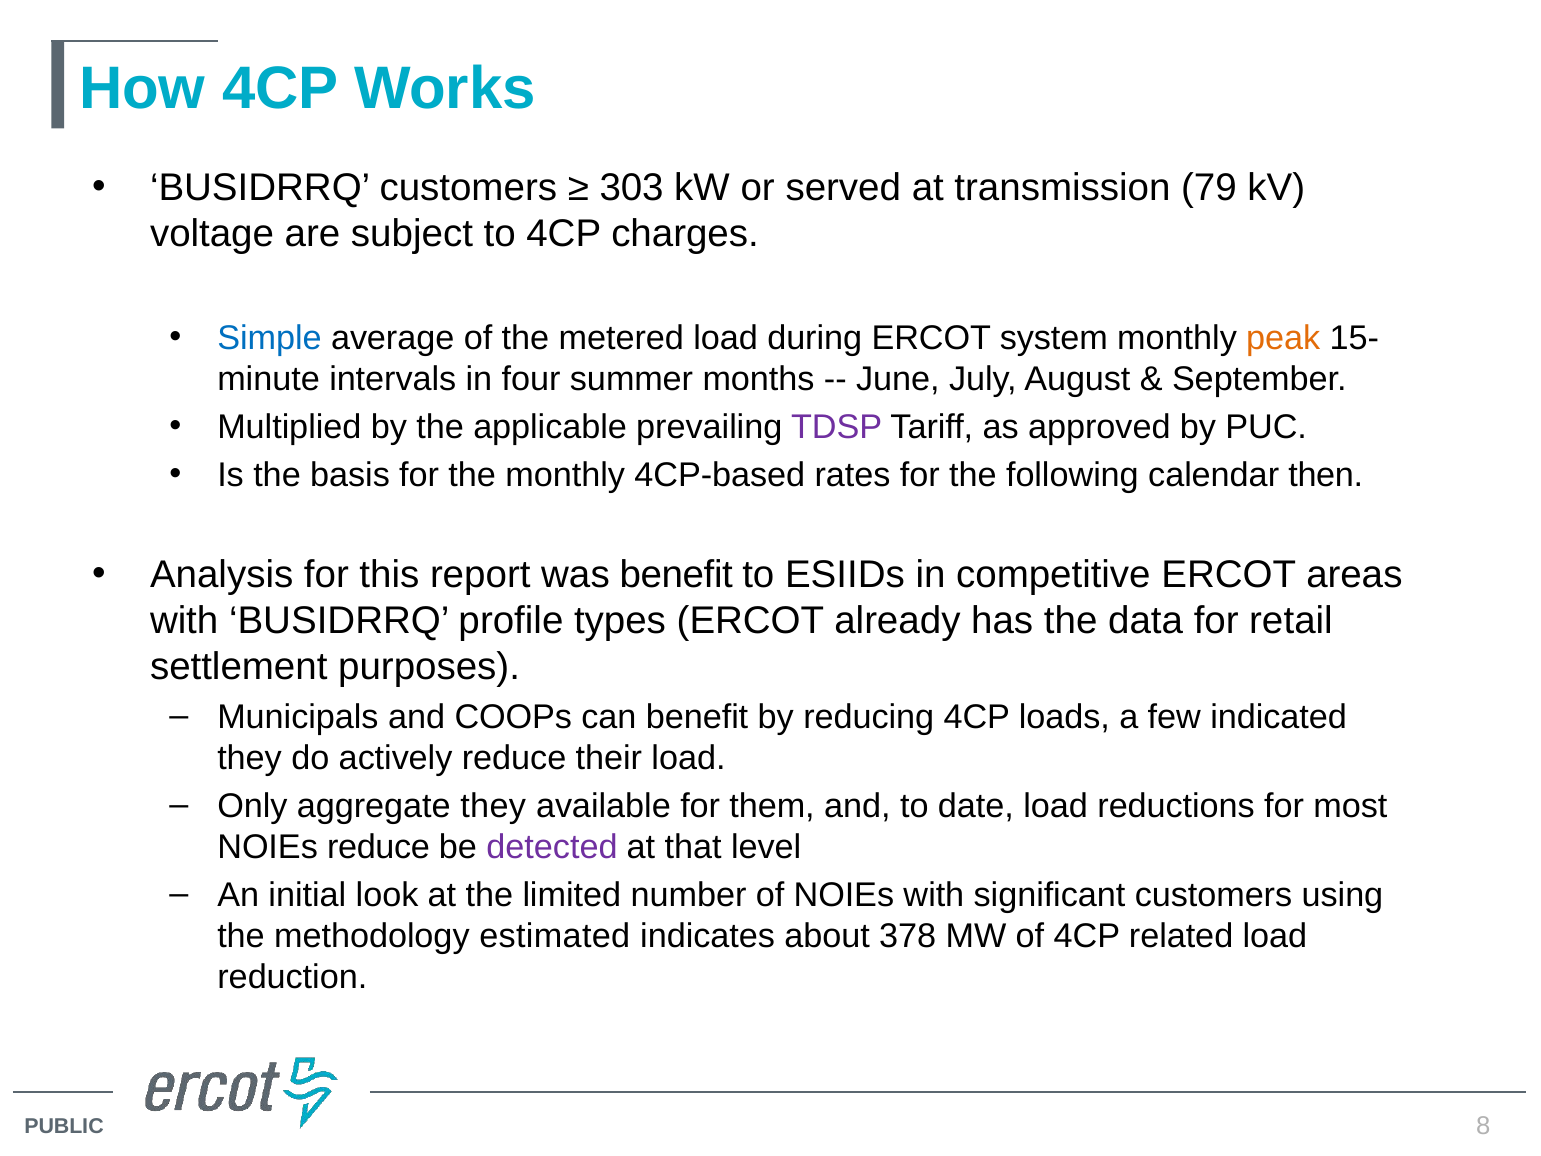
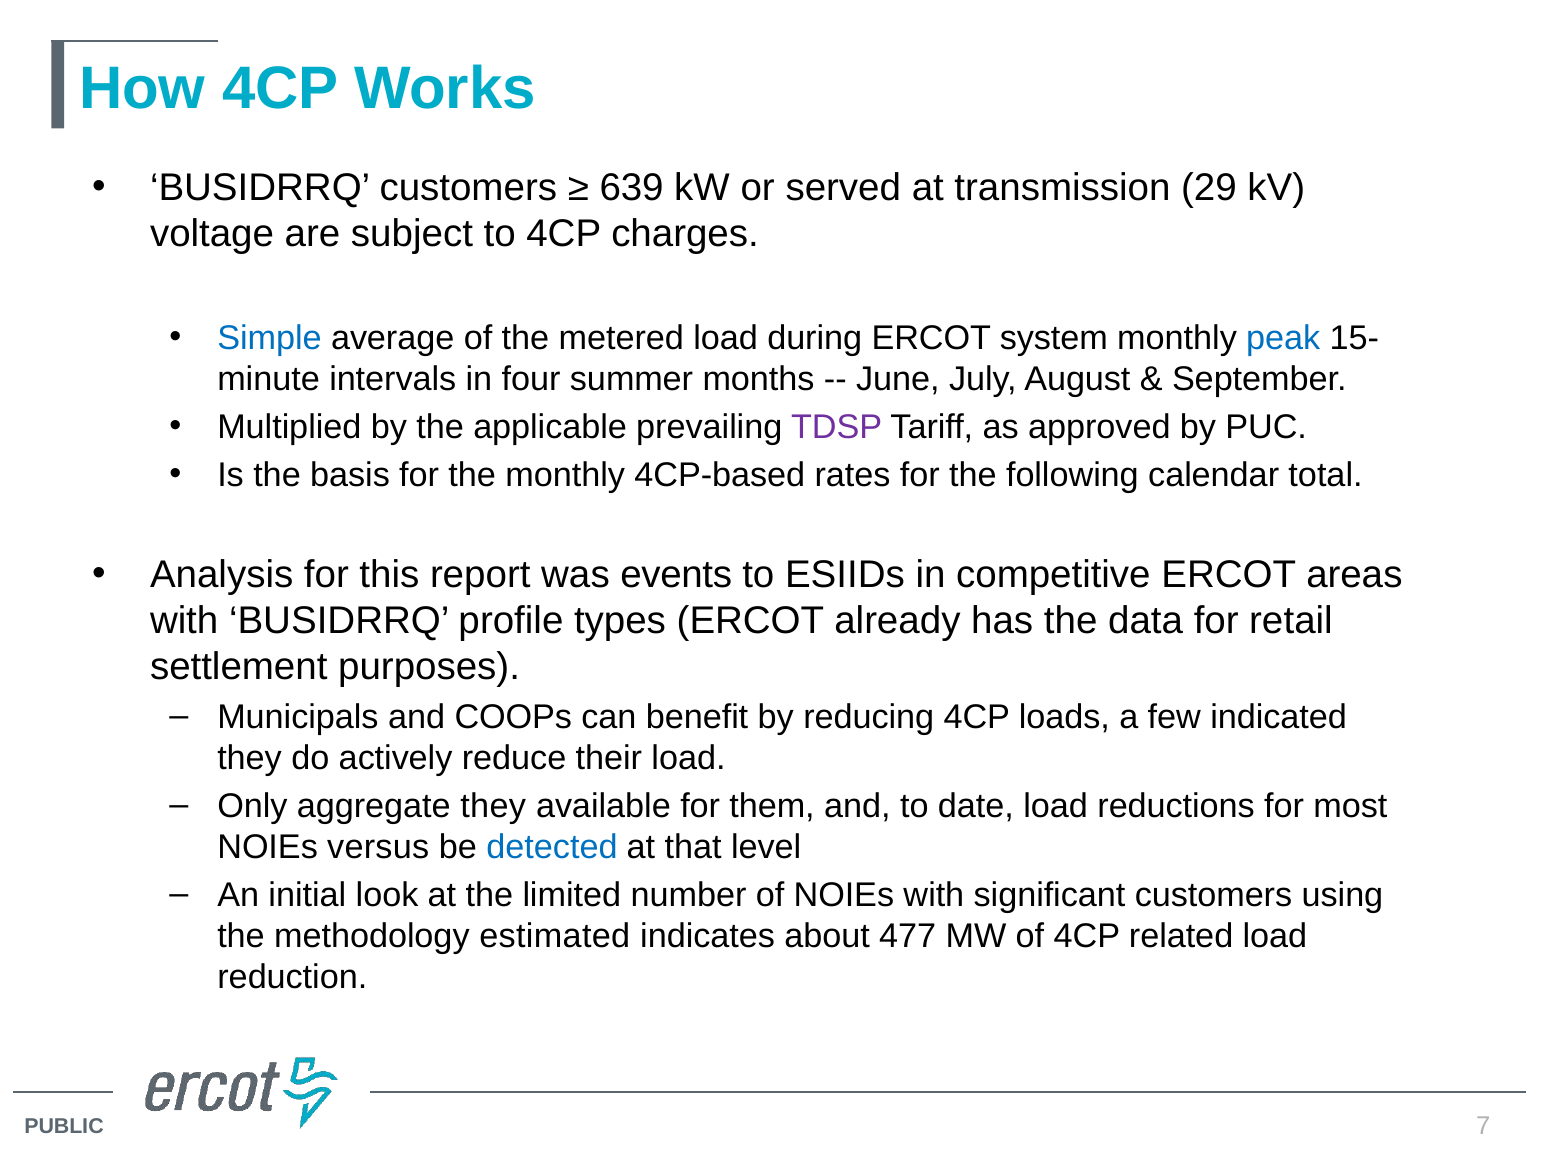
303: 303 -> 639 (632, 187)
79: 79 -> 29 (1209, 187)
peak colour: orange -> blue (1283, 338)
then: then -> total (1326, 475)
was benefit: benefit -> events (676, 574)
NOIEs reduce: reduce -> versus (378, 847)
detected colour: purple -> blue (552, 847)
378: 378 -> 477 (908, 936)
8: 8 -> 7 (1483, 1126)
